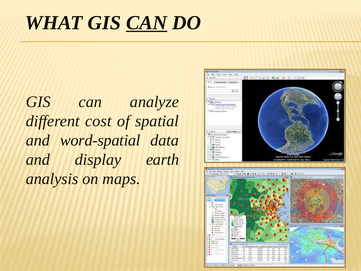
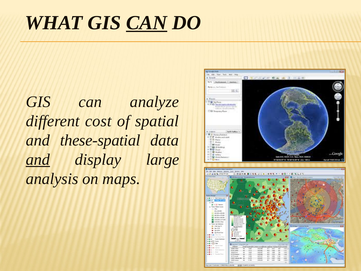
word-spatial: word-spatial -> these-spatial (100, 140)
and underline: none -> present (38, 159)
earth: earth -> large (163, 159)
